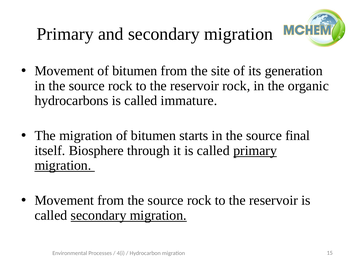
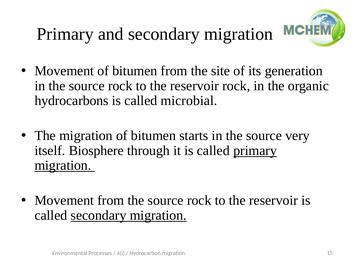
immature: immature -> microbial (189, 101)
final: final -> very (298, 136)
